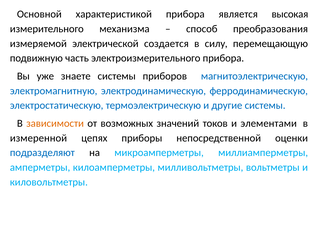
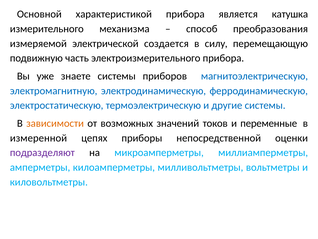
высокая: высокая -> катушка (290, 14)
элементами: элементами -> переменные (269, 123)
подразделяют colour: blue -> purple (42, 152)
